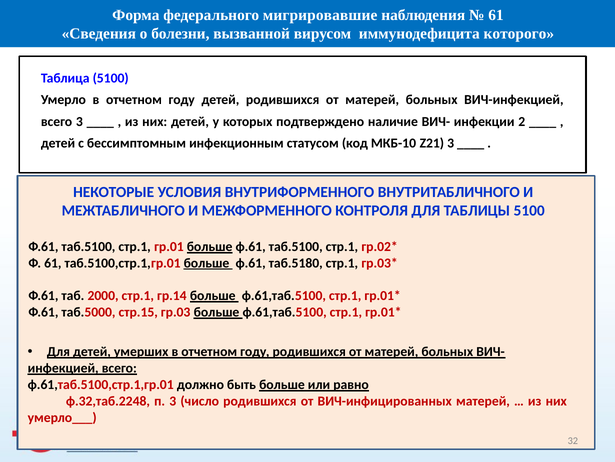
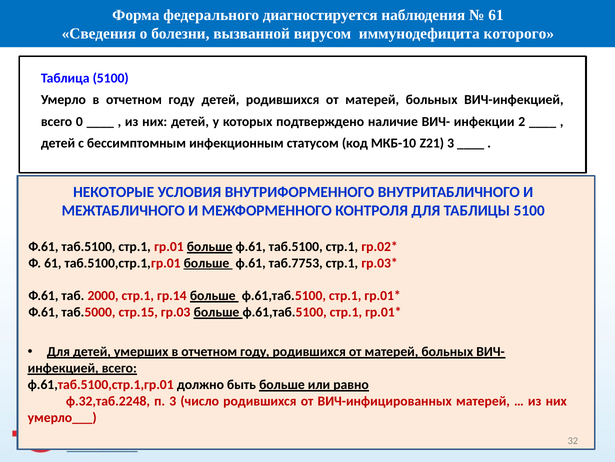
мигрировавшие: мигрировавшие -> диагностируется (320, 15)
всего 3: 3 -> 0 (79, 121)
таб.5180: таб.5180 -> таб.7753 (296, 263)
